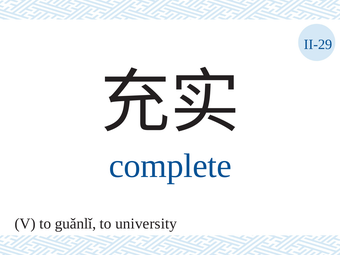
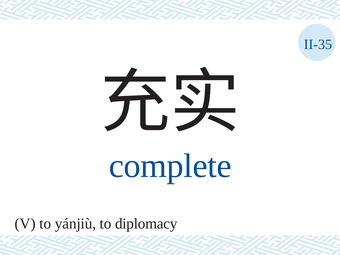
II-29: II-29 -> II-35 (318, 45)
guǎnlǐ: guǎnlǐ -> yánjiù (75, 224)
university: university -> diplomacy (146, 224)
